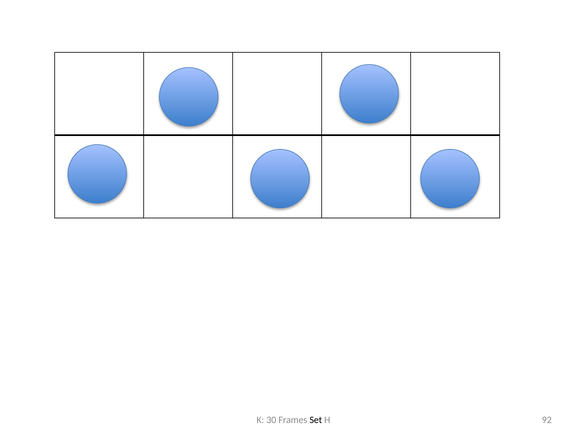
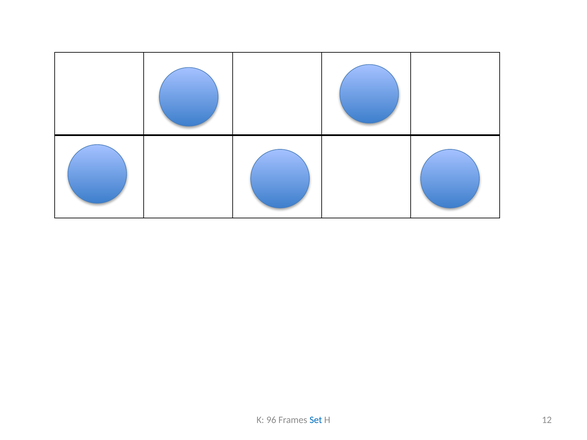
30: 30 -> 96 (271, 420)
Set colour: black -> blue (316, 420)
92: 92 -> 12 (547, 420)
